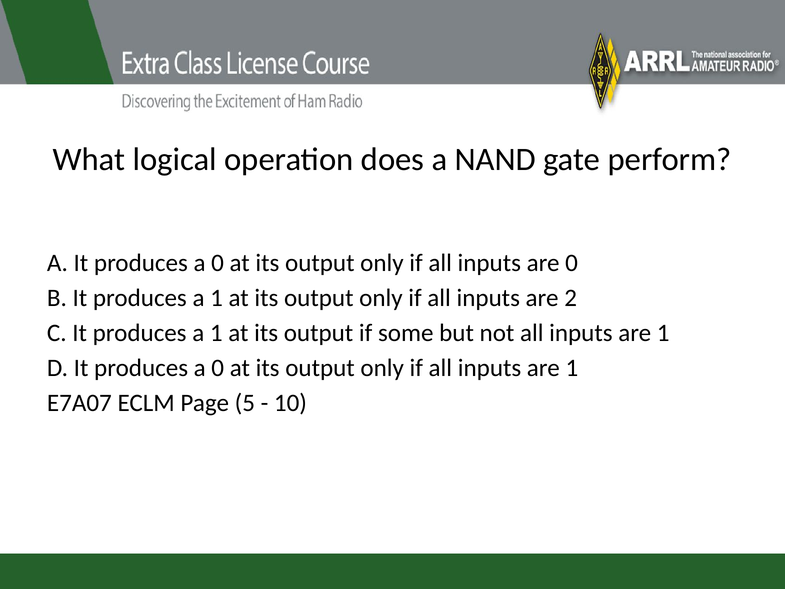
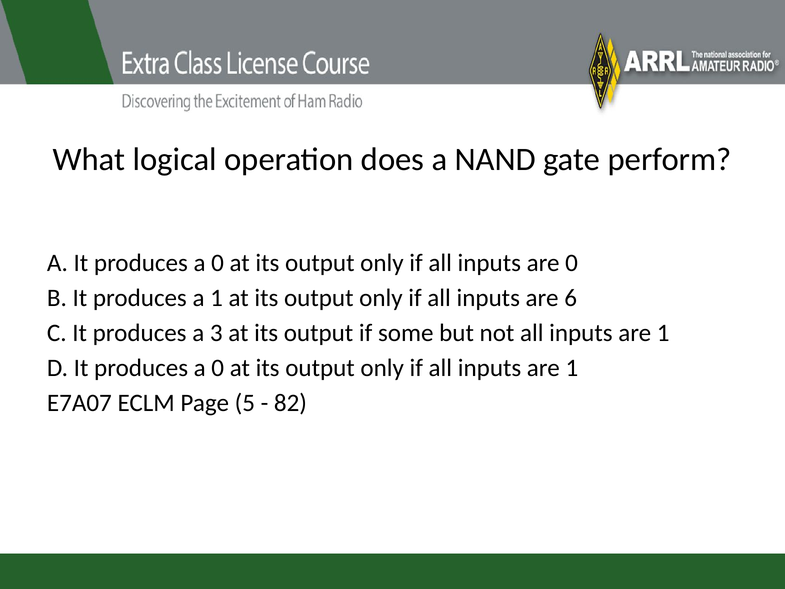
2: 2 -> 6 (571, 298)
1: 1 -> 3 (216, 333)
10: 10 -> 82 (290, 403)
